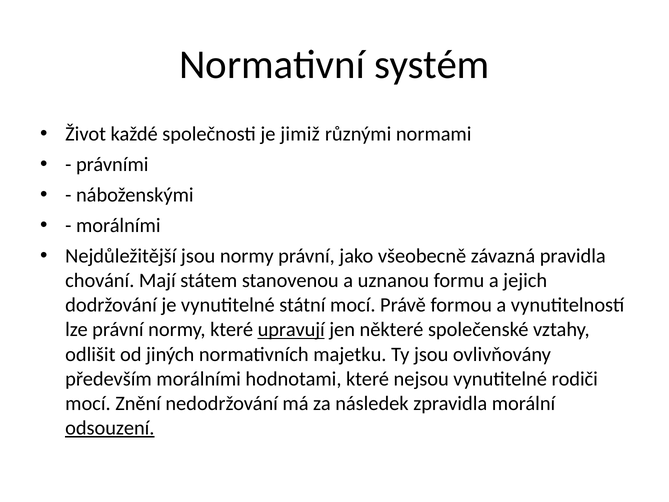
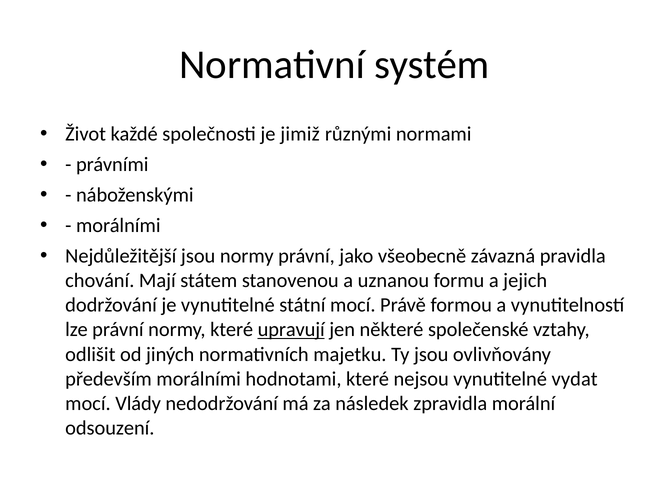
rodiči: rodiči -> vydat (575, 379)
Znění: Znění -> Vlády (138, 403)
odsouzení underline: present -> none (110, 428)
